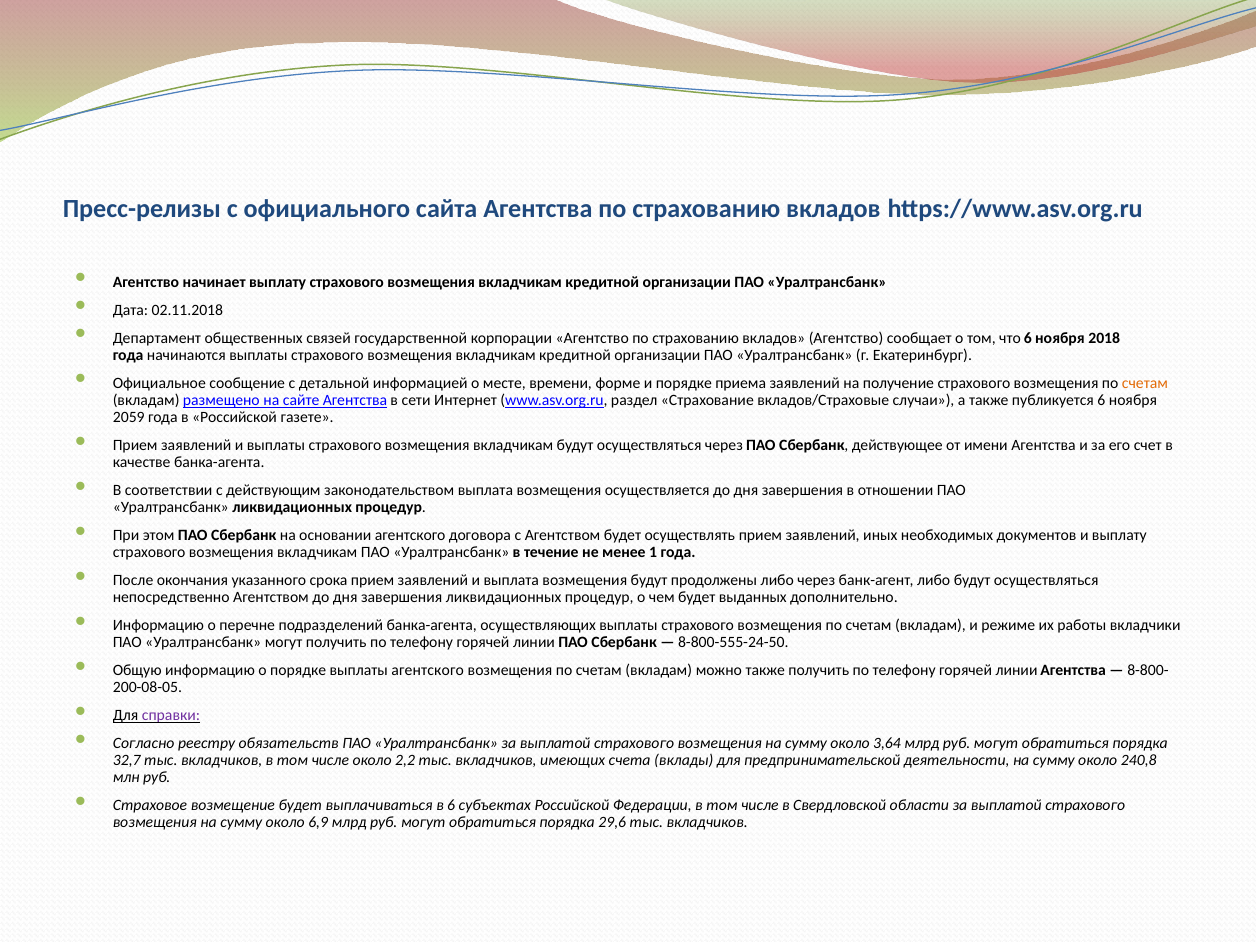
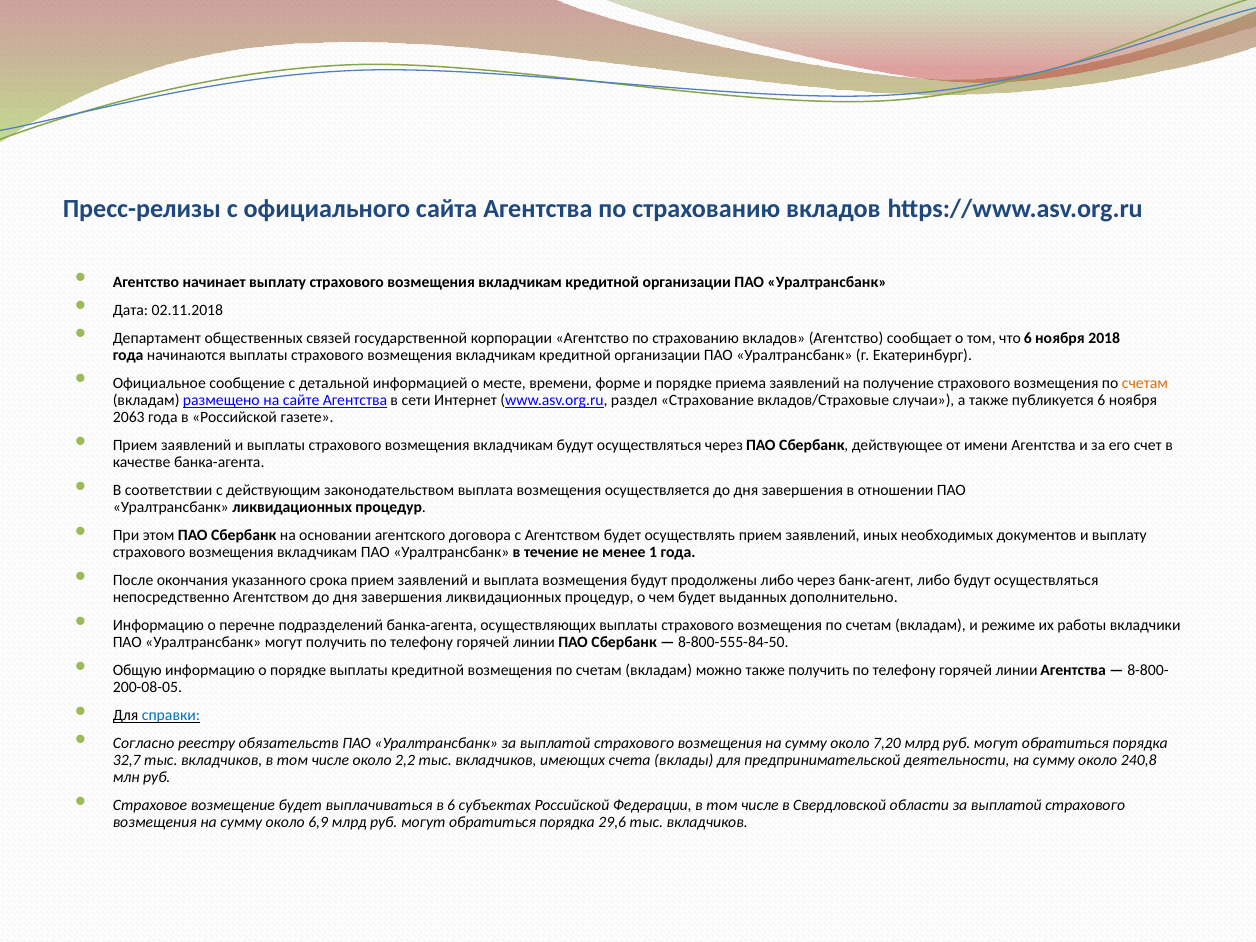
2059: 2059 -> 2063 (129, 418)
8-800-555-24-50: 8-800-555-24-50 -> 8-800-555-84-50 (733, 643)
выплаты агентского: агентского -> кредитной (428, 671)
справки colour: purple -> blue (171, 716)
3,64: 3,64 -> 7,20 (887, 744)
